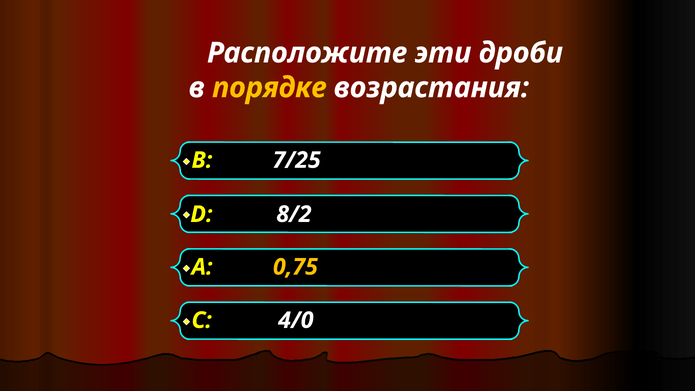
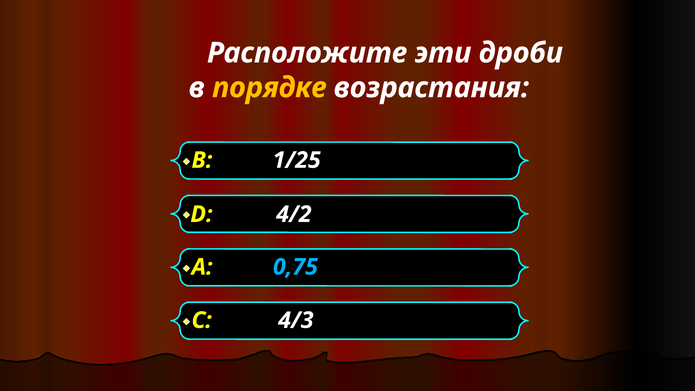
7/25: 7/25 -> 1/25 (297, 160)
8/2: 8/2 -> 4/2 (294, 214)
0,75 colour: yellow -> light blue (295, 267)
4/0: 4/0 -> 4/3 (296, 320)
